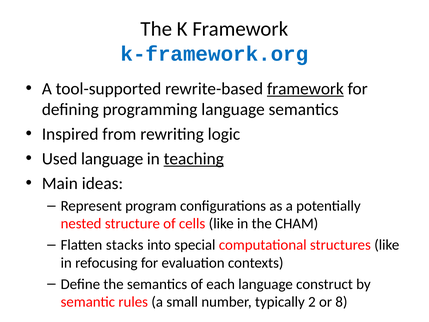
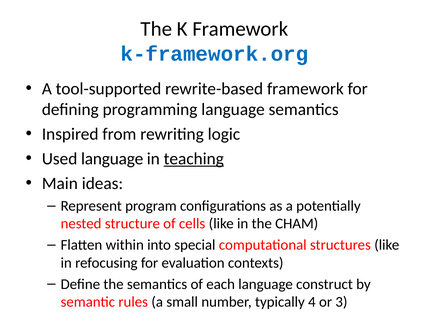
framework underline: present -> none (305, 89)
stacks: stacks -> within (125, 245)
2: 2 -> 4 (312, 302)
8: 8 -> 3 (341, 302)
